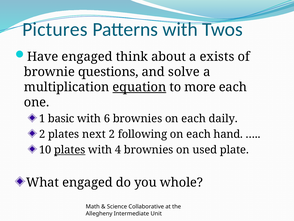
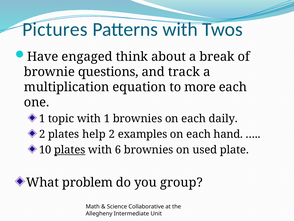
exists: exists -> break (217, 56)
solve: solve -> track (184, 72)
equation underline: present -> none (139, 87)
basic: basic -> topic (61, 118)
with 6: 6 -> 1 (107, 118)
next: next -> help (94, 134)
following: following -> examples (143, 134)
4: 4 -> 6 (118, 150)
What engaged: engaged -> problem (88, 182)
whole: whole -> group (181, 182)
